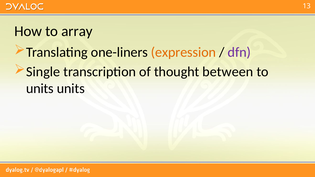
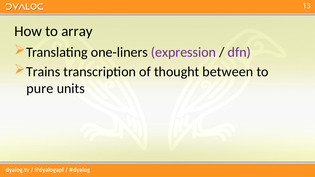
expression colour: orange -> purple (183, 52)
Single: Single -> Trains (43, 72)
units: units -> pure (40, 89)
